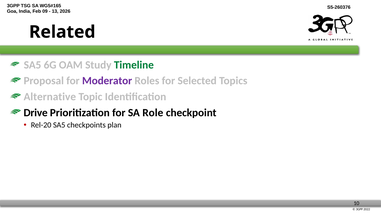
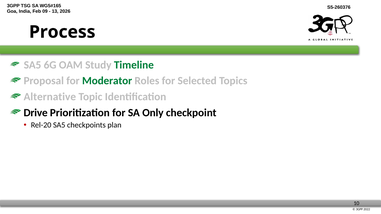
Related: Related -> Process (62, 32)
Moderator colour: purple -> green (107, 81)
Role: Role -> Only (153, 113)
